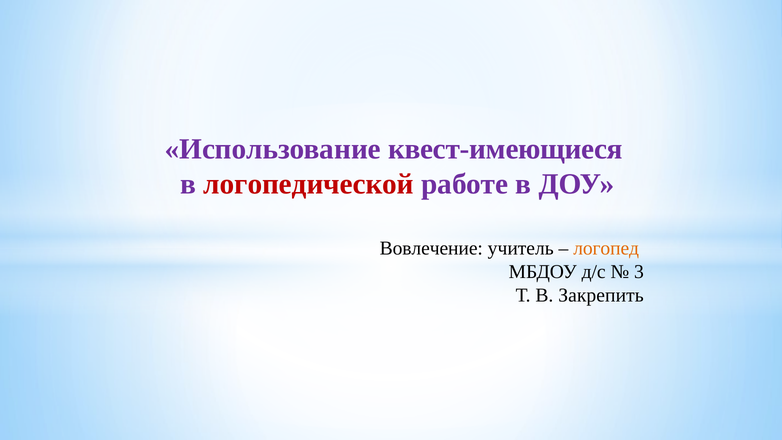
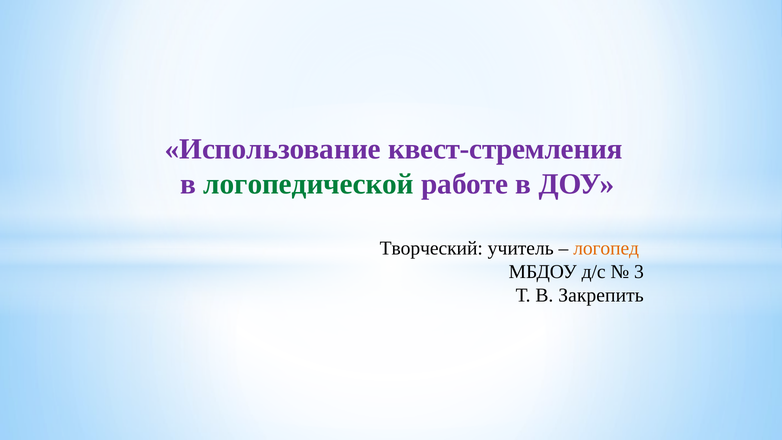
квест-имеющиеся: квест-имеющиеся -> квест-стремления (505, 149)
логопедической colour: red -> green (309, 184)
Вовлечение: Вовлечение -> Творческий (431, 248)
